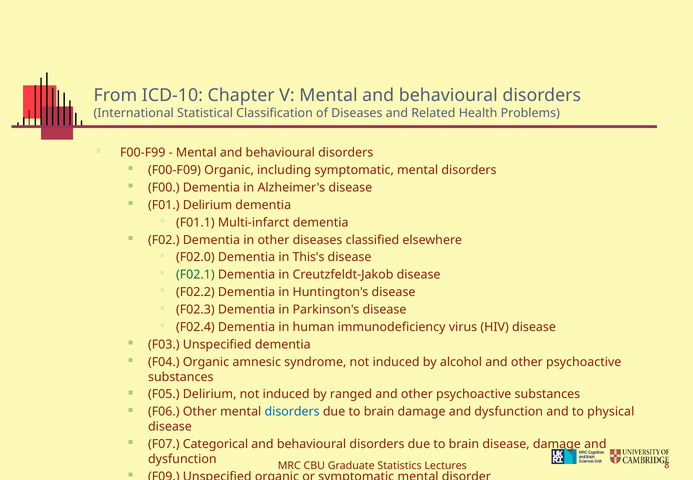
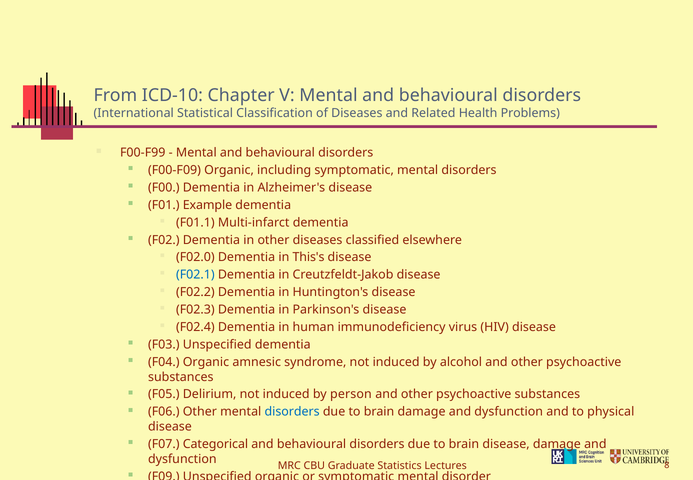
F01 Delirium: Delirium -> Example (207, 205)
F02.1 colour: green -> blue (195, 275)
ranged: ranged -> person (351, 394)
